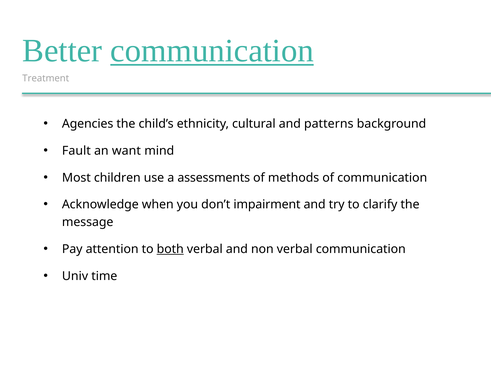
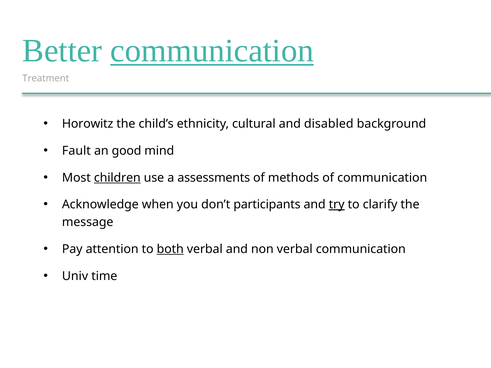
Agencies: Agencies -> Horowitz (88, 124)
patterns: patterns -> disabled (329, 124)
want: want -> good (127, 151)
children underline: none -> present (117, 178)
impairment: impairment -> participants (267, 205)
try underline: none -> present (337, 205)
